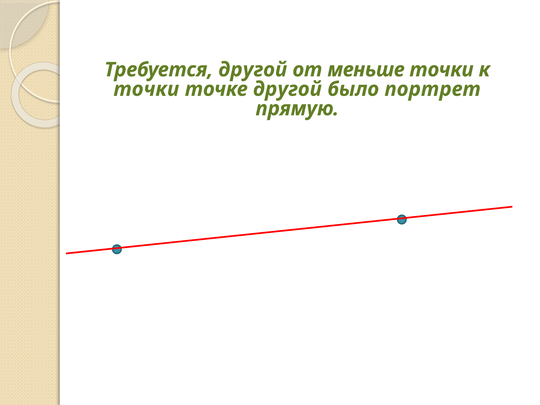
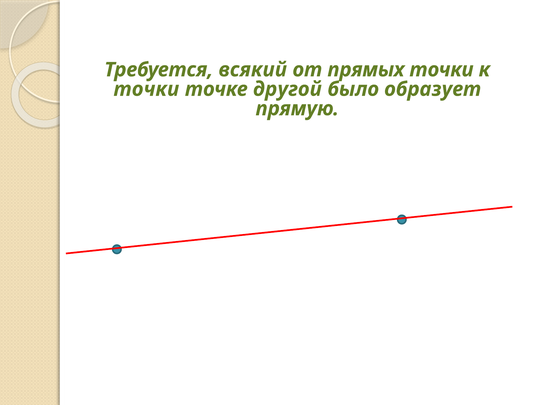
Требуется другой: другой -> всякий (253, 70)
меньше: меньше -> прямых (366, 70)
портрет: портрет -> образует (433, 89)
